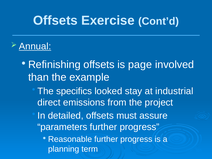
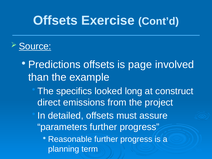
Annual: Annual -> Source (35, 46)
Refinishing: Refinishing -> Predictions (54, 65)
stay: stay -> long (134, 91)
industrial: industrial -> construct (174, 91)
